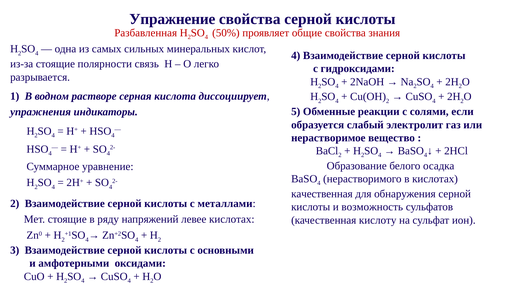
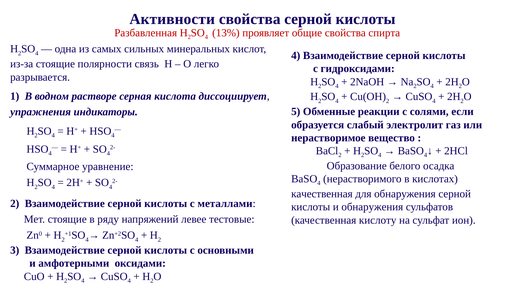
Упражнение: Упражнение -> Активности (172, 19)
50%: 50% -> 13% (226, 33)
знания: знания -> спирта (384, 33)
и возможность: возможность -> обнаружения (372, 207)
левее кислотах: кислотах -> тестовые (232, 219)
